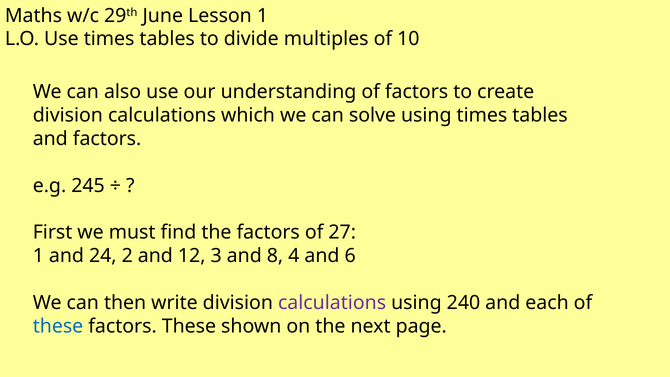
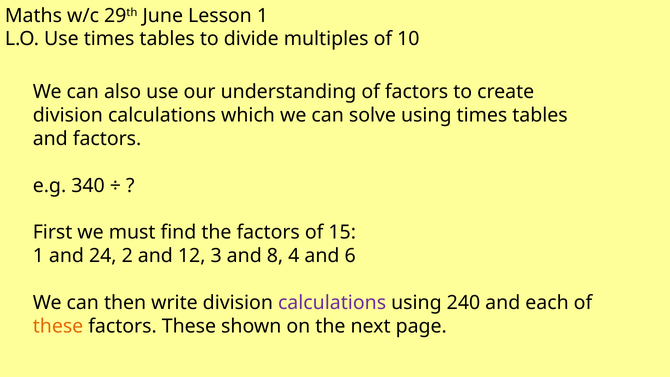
245: 245 -> 340 (88, 186)
27: 27 -> 15 (342, 232)
these colour: blue -> orange (58, 326)
